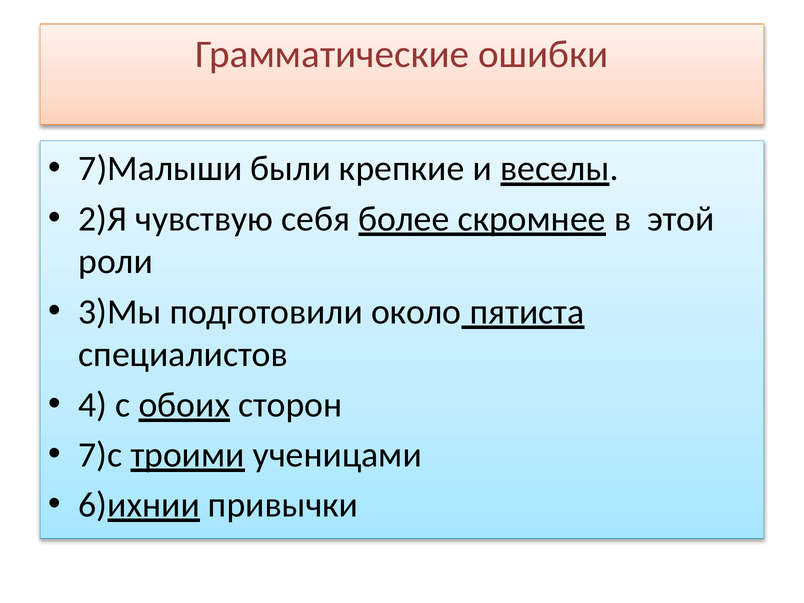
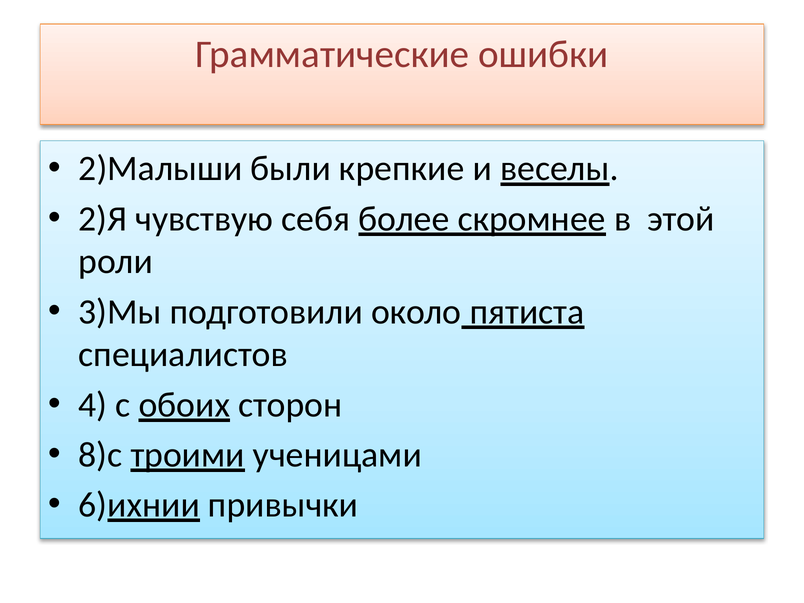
7)Малыши: 7)Малыши -> 2)Малыши (160, 169)
7)с: 7)с -> 8)с (100, 455)
